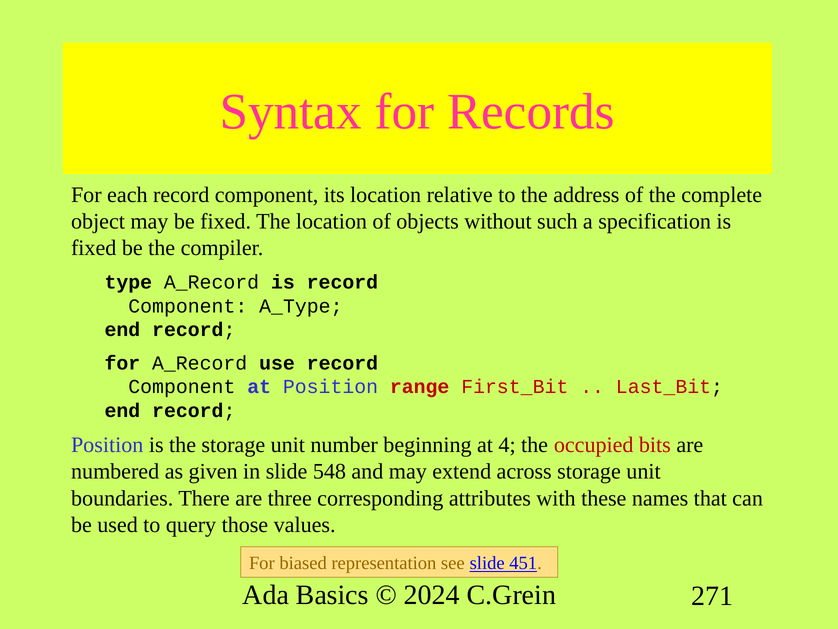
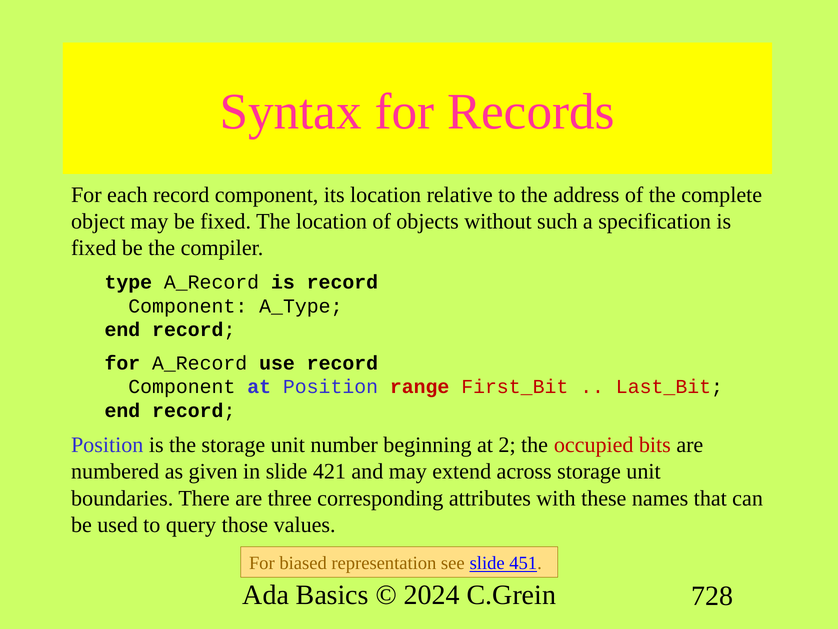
4: 4 -> 2 (507, 445)
548: 548 -> 421 (329, 471)
271: 271 -> 728 (712, 596)
